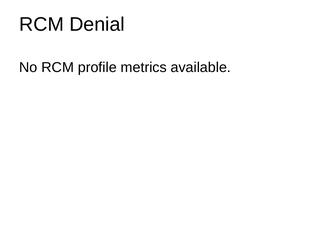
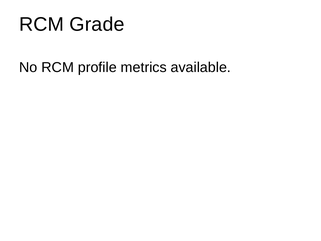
Denial: Denial -> Grade (97, 24)
